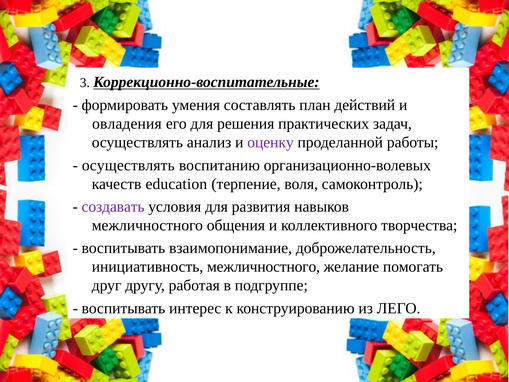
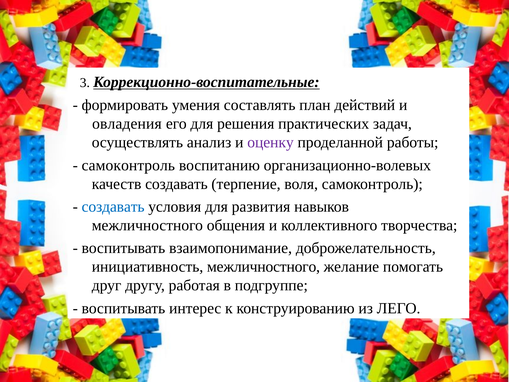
осуществлять: осуществлять -> самоконтроль (128, 165)
качеств education: education -> создавать (176, 184)
создавать colour: purple -> blue (113, 207)
